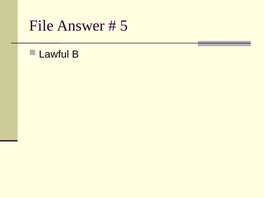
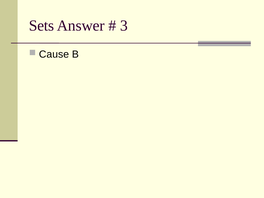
File: File -> Sets (42, 26)
5: 5 -> 3 (124, 26)
Lawful: Lawful -> Cause (54, 54)
